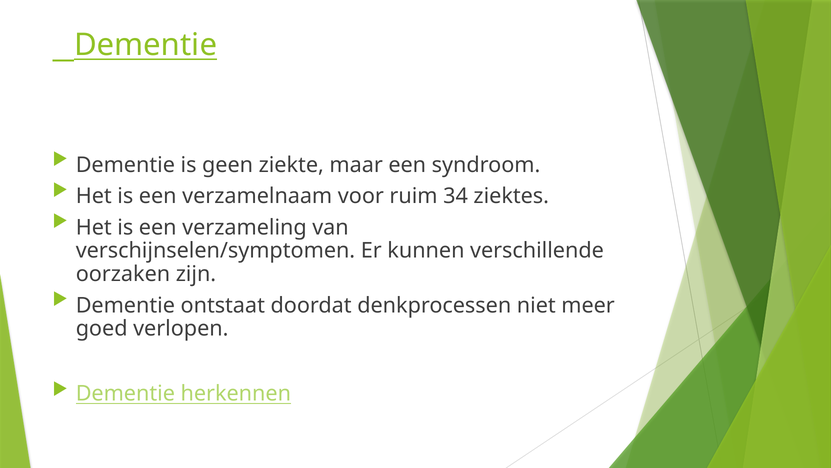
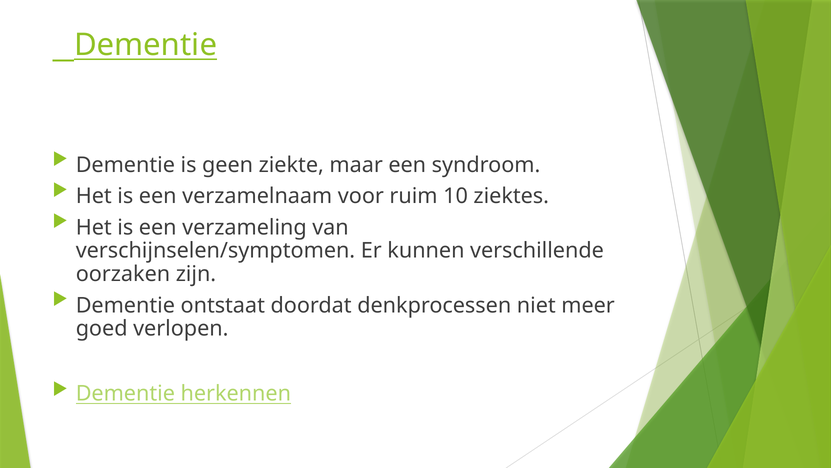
34: 34 -> 10 (456, 196)
